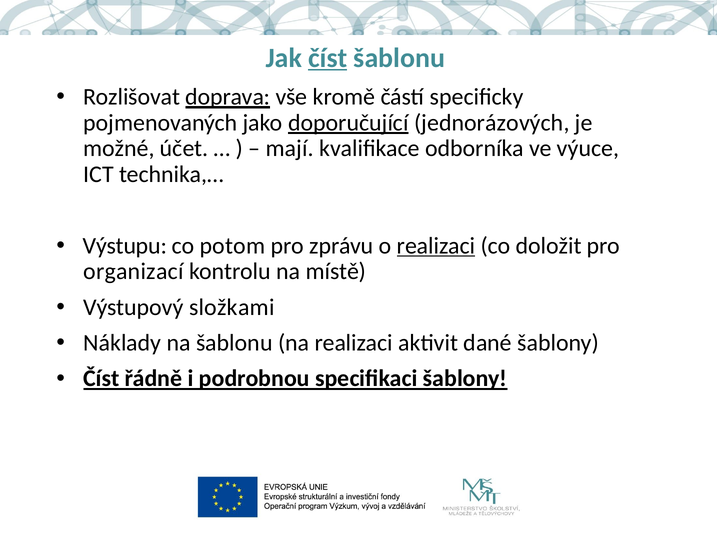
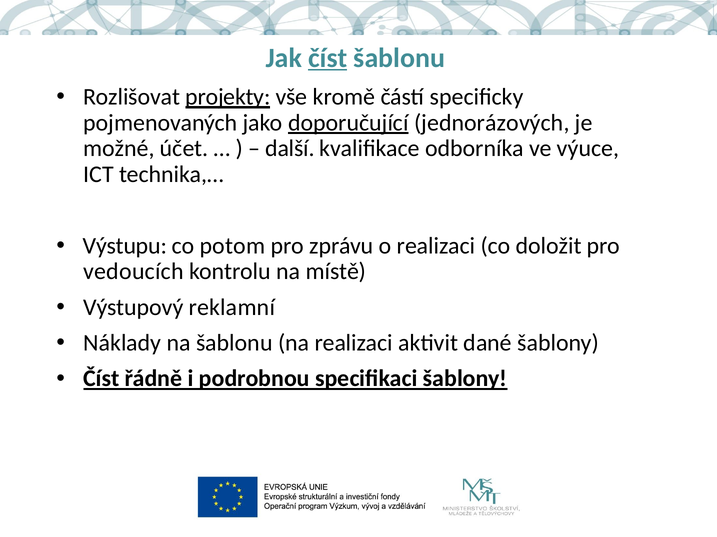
doprava: doprava -> projekty (228, 97)
mají: mají -> další (290, 149)
realizaci underline: present -> none (436, 246)
organizací: organizací -> vedoucích (134, 272)
složkami: složkami -> reklamní (232, 308)
